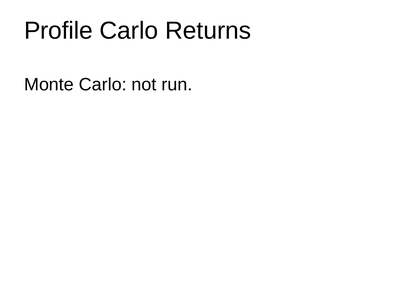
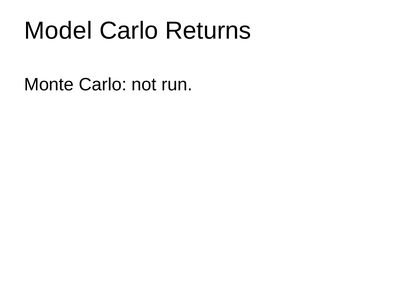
Profile: Profile -> Model (58, 31)
